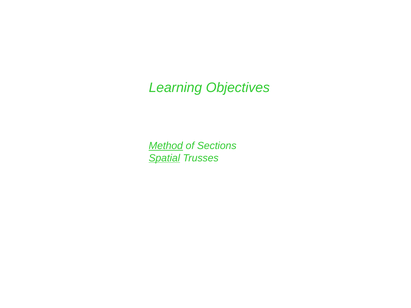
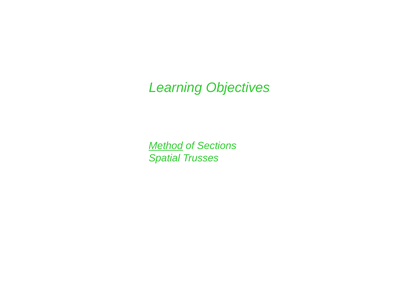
Spatial underline: present -> none (164, 158)
